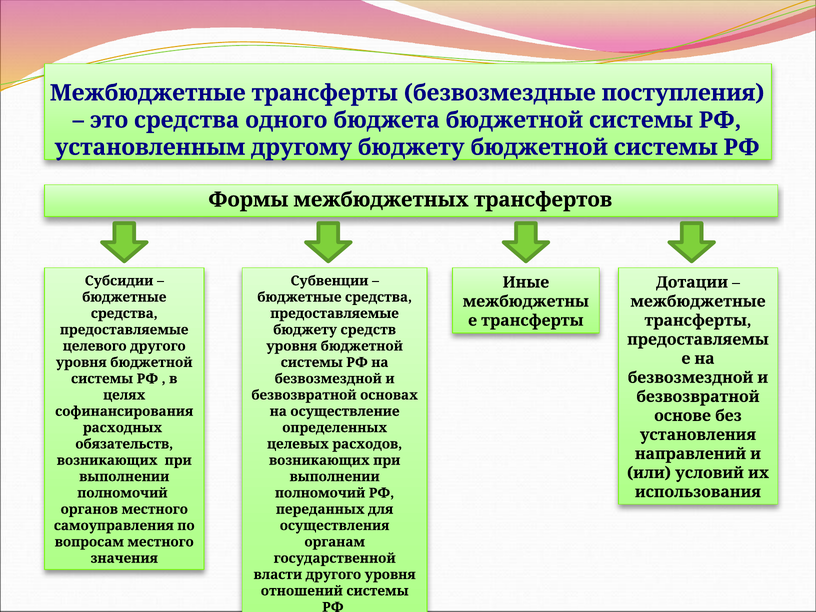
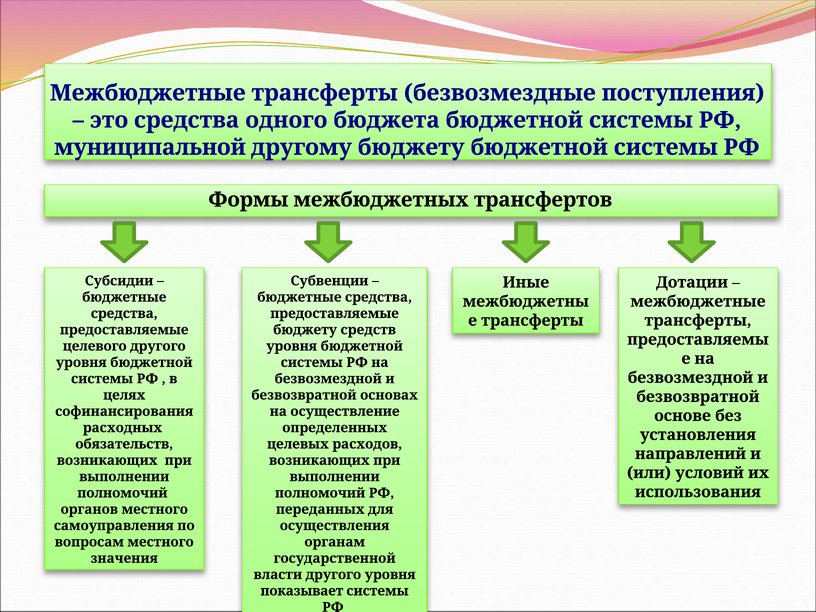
установленным: установленным -> муниципальной (150, 147)
отношений: отношений -> показывает (302, 591)
